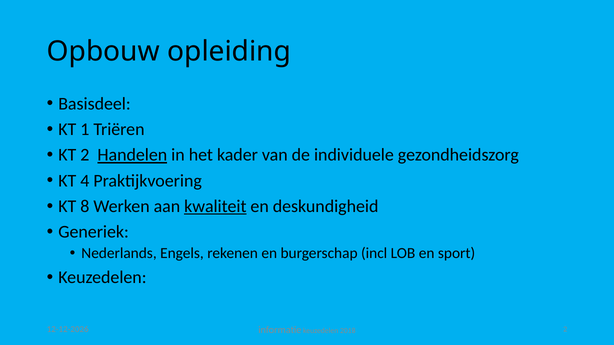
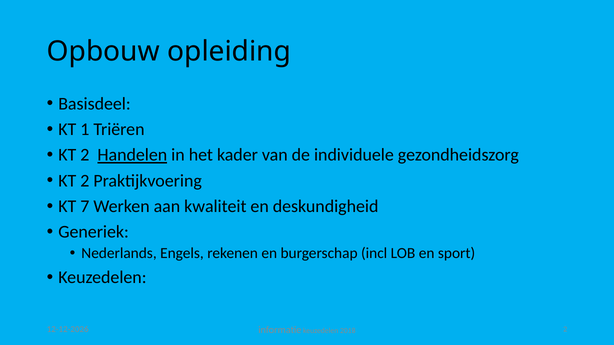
4: 4 -> 2 (85, 181)
8: 8 -> 7 (85, 207)
kwaliteit underline: present -> none (215, 207)
